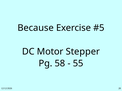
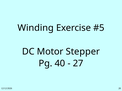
Because: Because -> Winding (36, 28)
58: 58 -> 40 (60, 64)
55: 55 -> 27 (78, 64)
